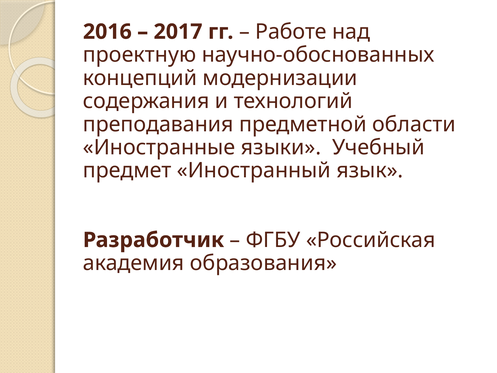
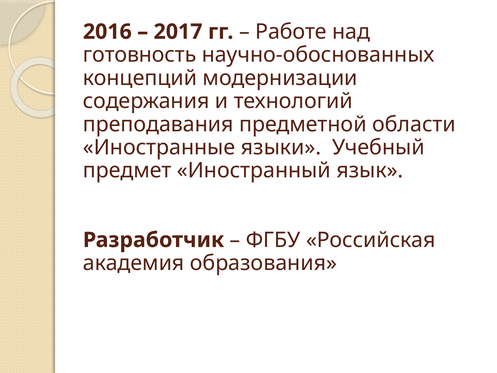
проектную: проектную -> готовность (140, 55)
